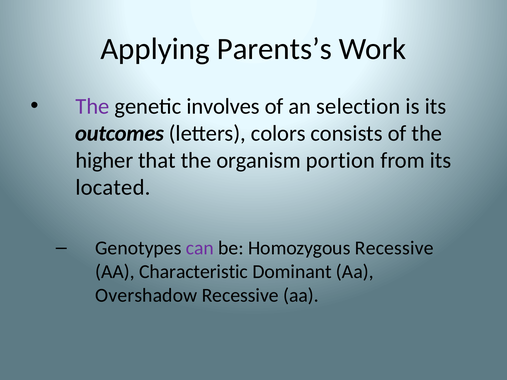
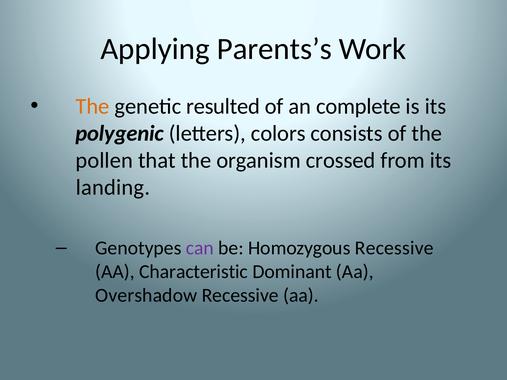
The colour: purple -> orange (92, 106)
involves: involves -> resulted (223, 106)
selection: selection -> complete (358, 106)
outcomes: outcomes -> polygenic (120, 133)
higher: higher -> pollen (104, 160)
portion: portion -> crossed (341, 160)
located: located -> landing (113, 187)
